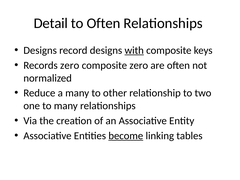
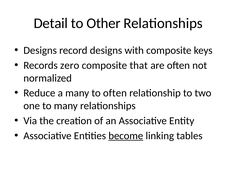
to Often: Often -> Other (104, 23)
with underline: present -> none (134, 50)
composite zero: zero -> that (139, 65)
to other: other -> often (115, 93)
